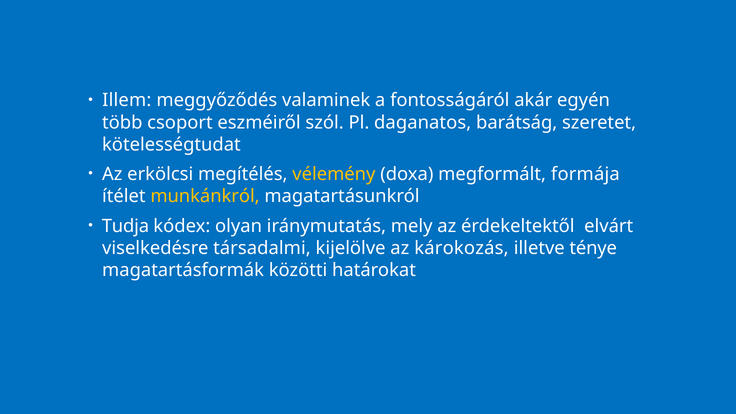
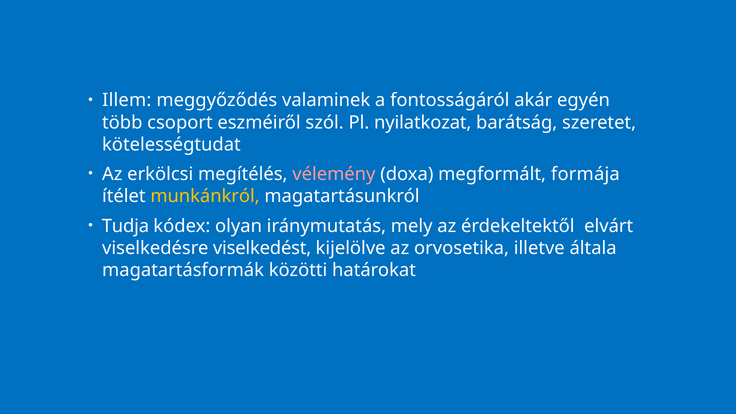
daganatos: daganatos -> nyilatkozat (423, 122)
vélemény colour: yellow -> pink (334, 174)
társadalmi: társadalmi -> viselkedést (262, 248)
károkozás: károkozás -> orvosetika (462, 248)
ténye: ténye -> általa (593, 248)
